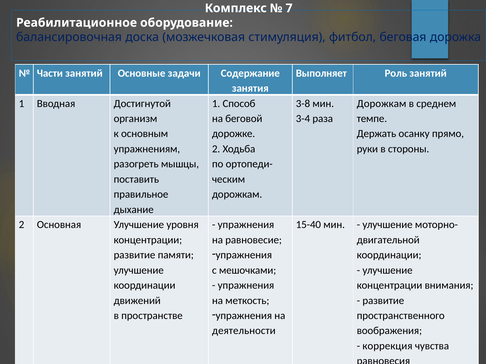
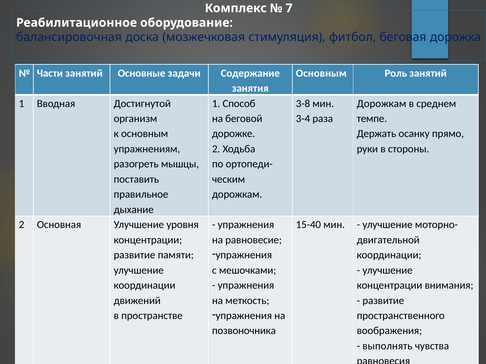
Выполняет: Выполняет -> Основным (321, 73)
деятельности: деятельности -> позвоночника (244, 331)
коррекция: коррекция -> выполнять (387, 346)
